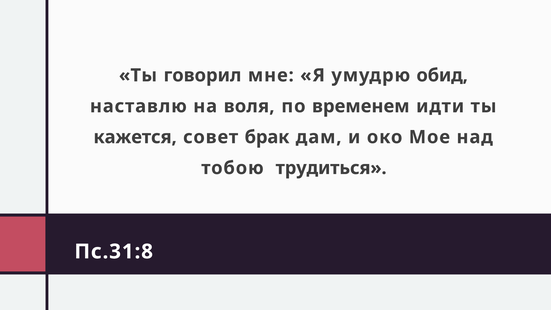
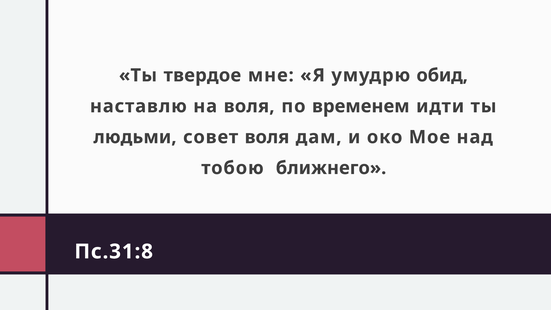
говорил: говорил -> твердое (202, 75)
кажется: кажется -> людьми (135, 137)
совет брак: брак -> воля (267, 137)
трудиться: трудиться -> ближнего (331, 168)
